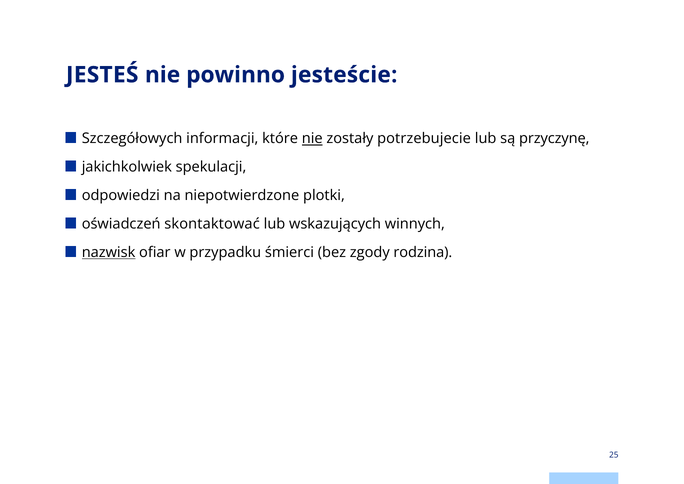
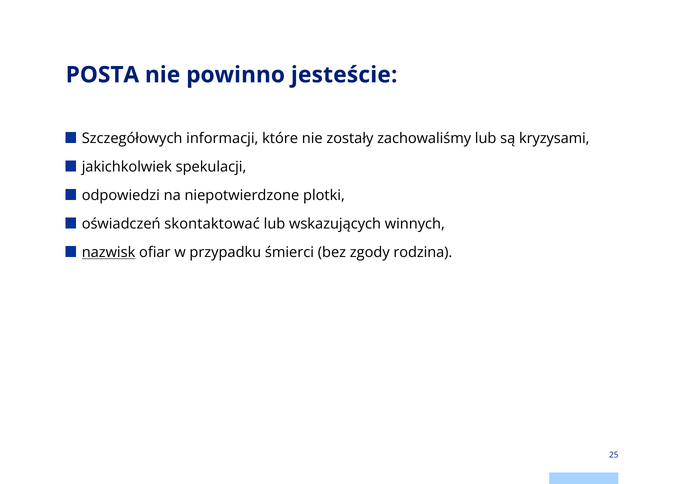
JESTEŚ: JESTEŚ -> POSTA (102, 75)
nie underline: present -> none (312, 138)
potrzebujecie: potrzebujecie -> zachowaliśmy (424, 138)
przyczynę: przyczynę -> kryzysami (554, 138)
